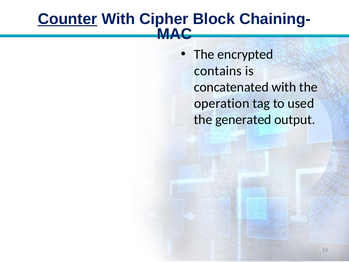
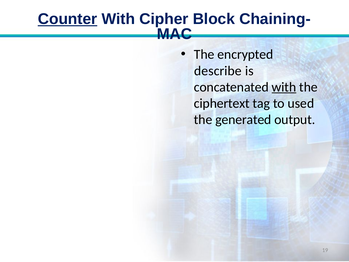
contains: contains -> describe (218, 71)
with underline: none -> present (284, 87)
operation: operation -> ciphertext (222, 103)
